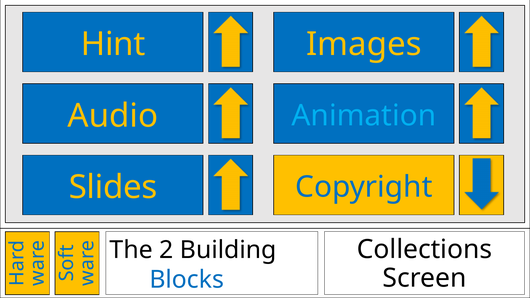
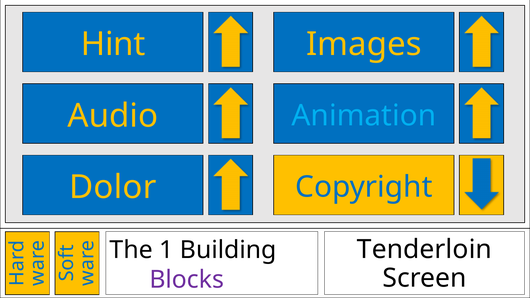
Slides: Slides -> Dolor (113, 187)
2: 2 -> 1 (166, 250)
Collections: Collections -> Tenderloin (424, 250)
Blocks colour: blue -> purple (187, 280)
